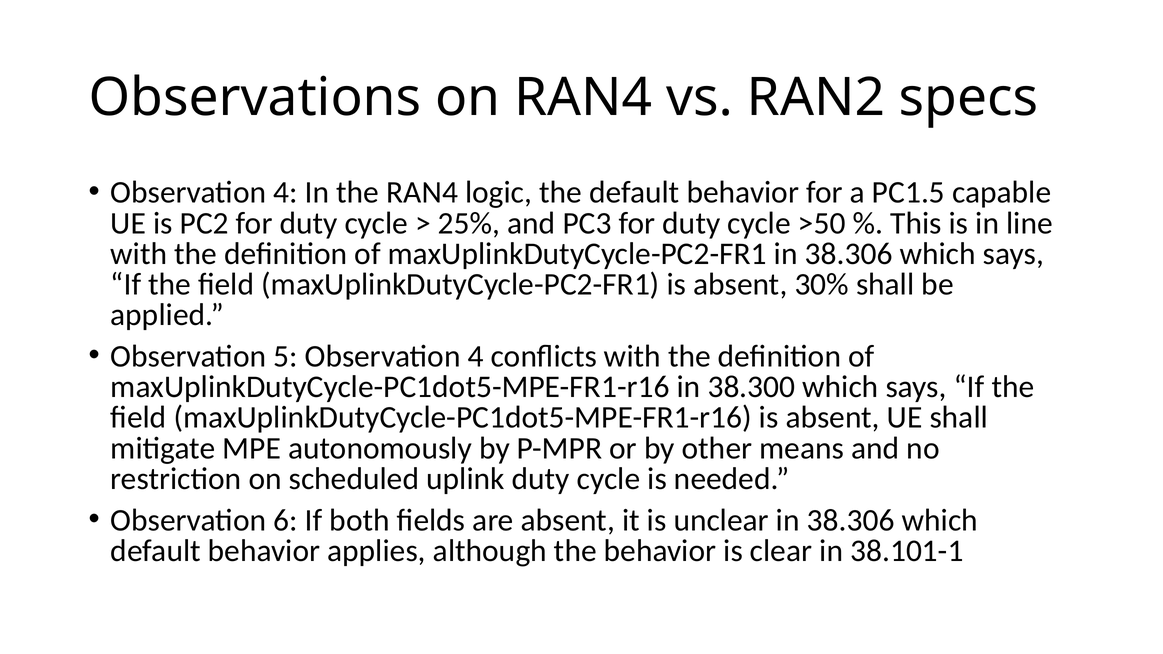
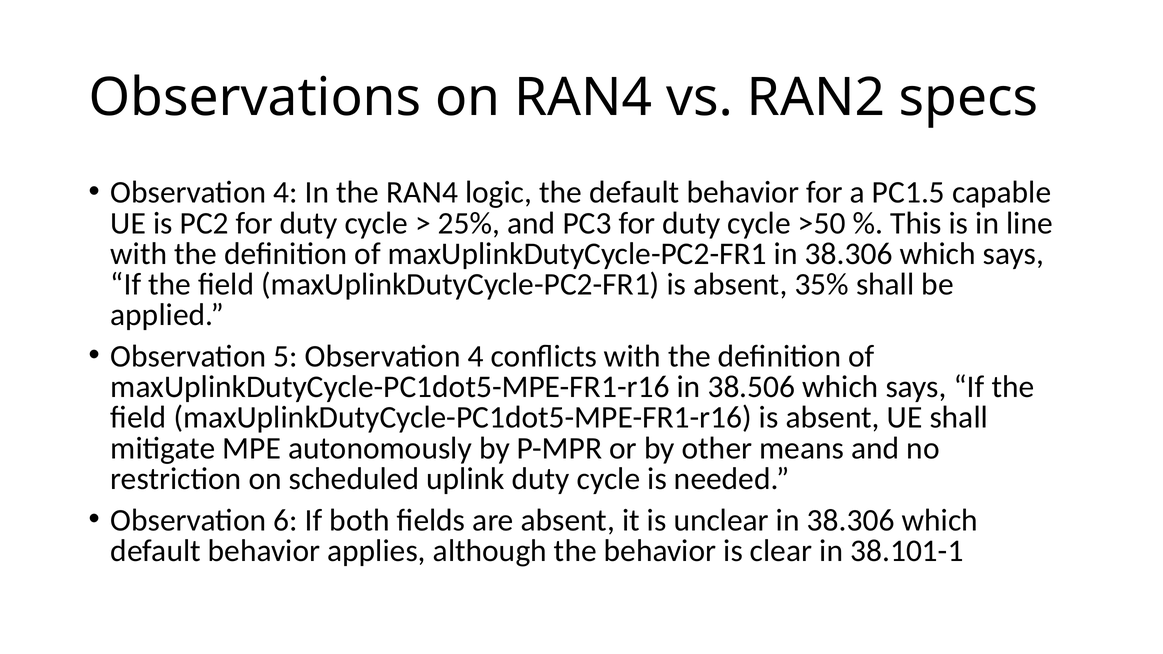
30%: 30% -> 35% (822, 284)
38.300: 38.300 -> 38.506 (751, 387)
